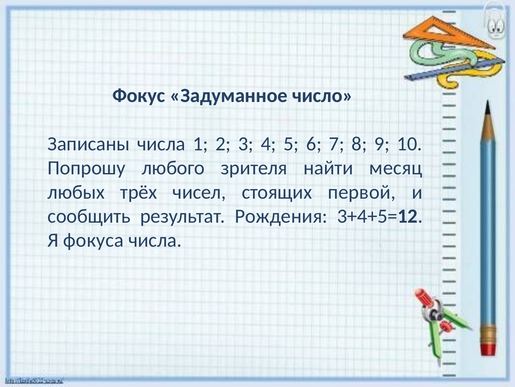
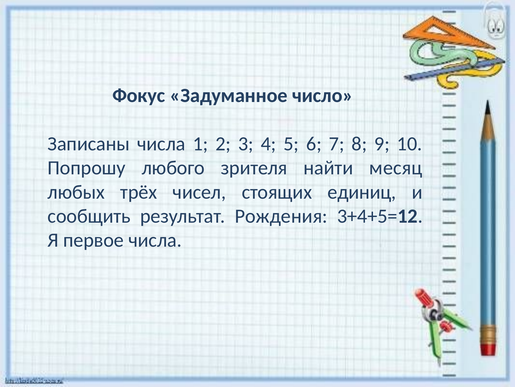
первой: первой -> единиц (362, 192)
фокуса: фокуса -> первое (94, 240)
